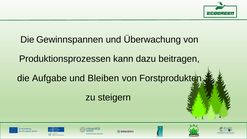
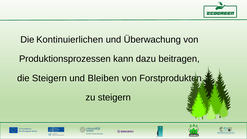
Gewinnspannen: Gewinnspannen -> Kontinuierlichen (70, 40)
die Aufgabe: Aufgabe -> Steigern (49, 78)
